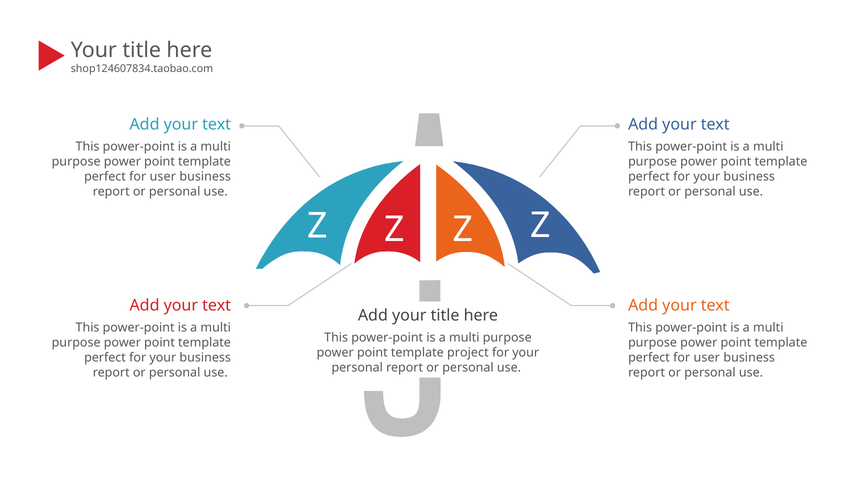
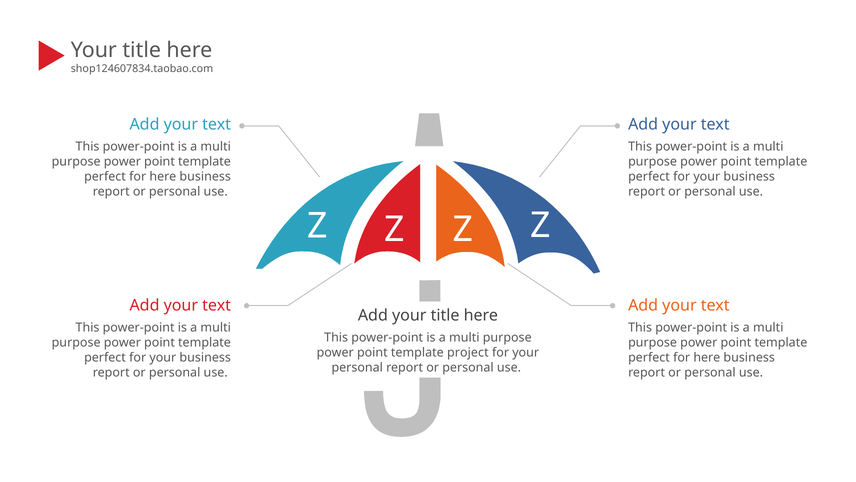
user: user -> here (163, 176)
user: user -> here (707, 357)
